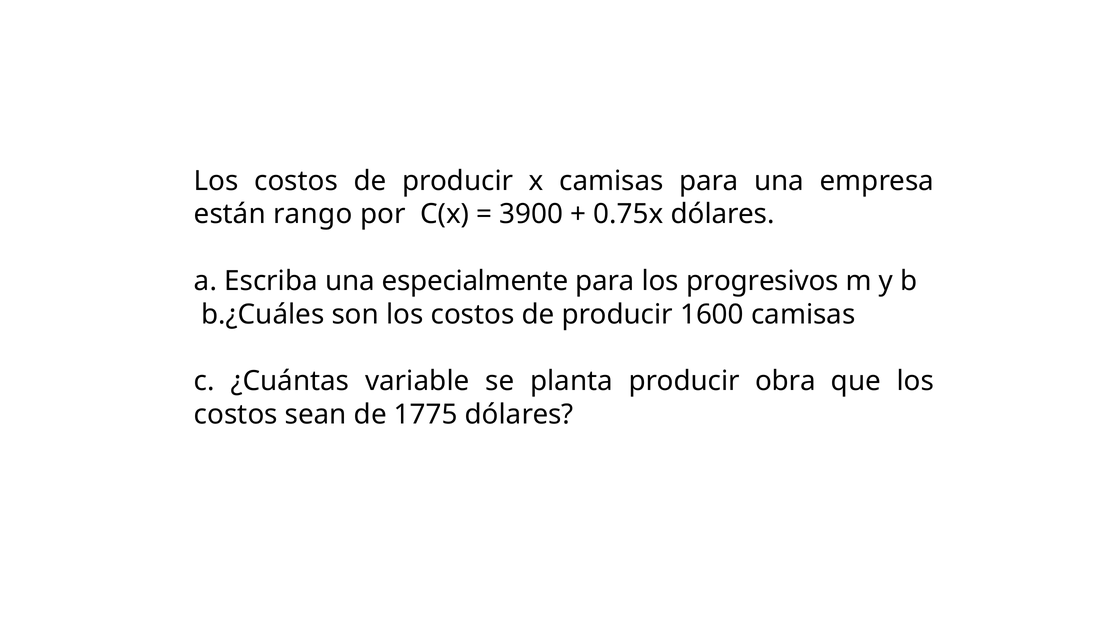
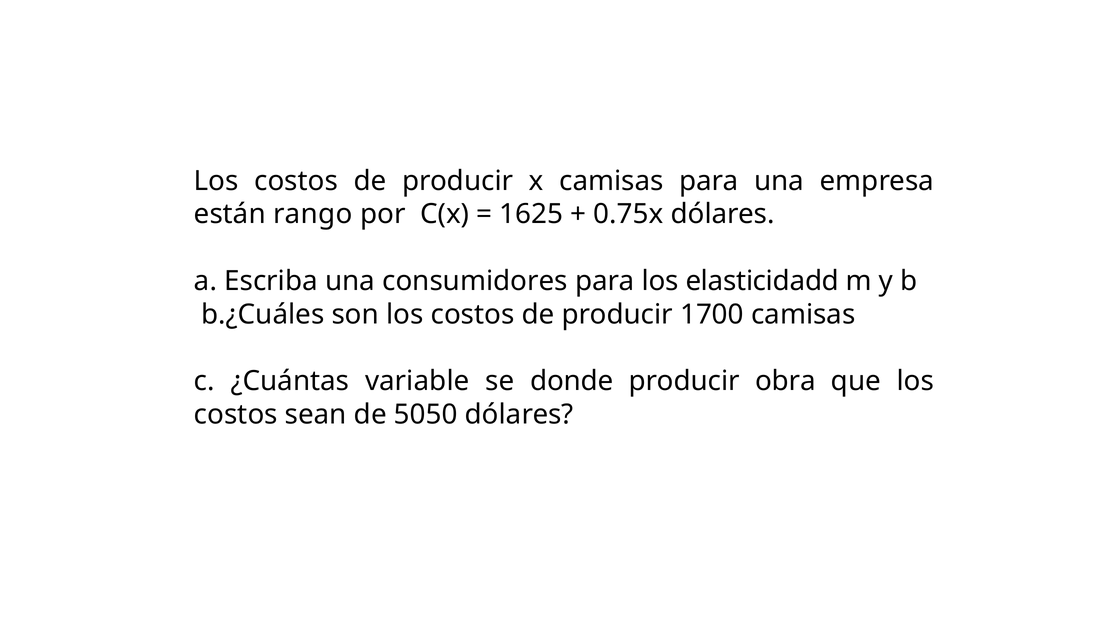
3900: 3900 -> 1625 (531, 214)
especialmente: especialmente -> consumidores (475, 281)
progresivos: progresivos -> elasticidadd (762, 281)
1600: 1600 -> 1700 (712, 314)
planta: planta -> donde (572, 381)
1775: 1775 -> 5050 (426, 415)
